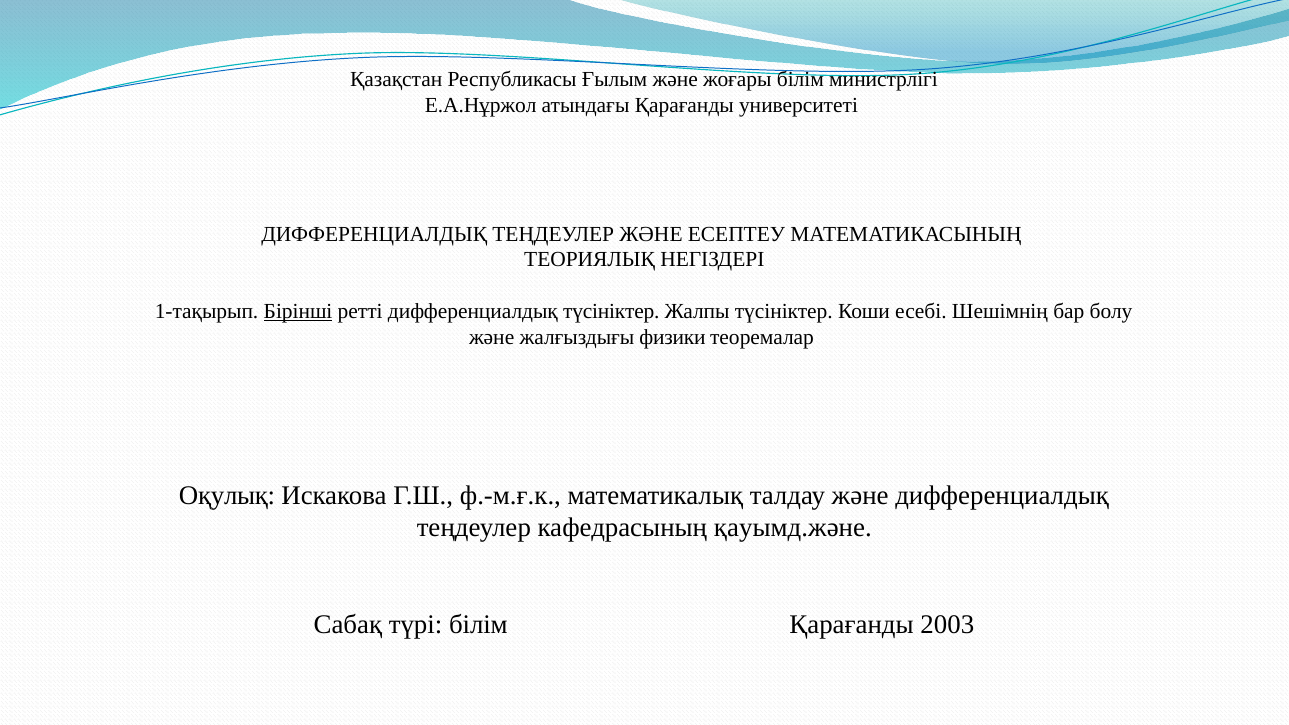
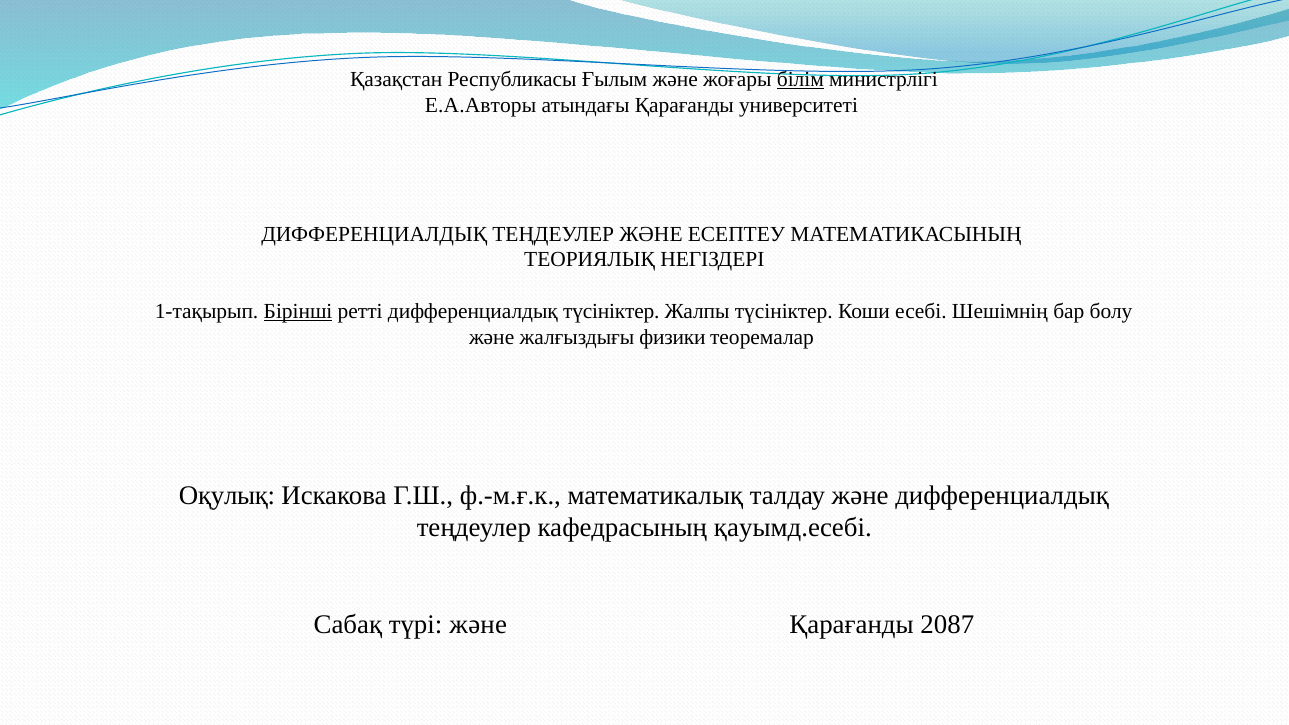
білім underline: none -> present (800, 80)
Е.А.Нұржол: Е.А.Нұржол -> Е.А.Авторы (481, 105)
қауымд.және: қауымд.және -> қауымд.есебі (793, 528)
түрі білім: білім -> және (478, 624)
2003: 2003 -> 2087 (947, 624)
